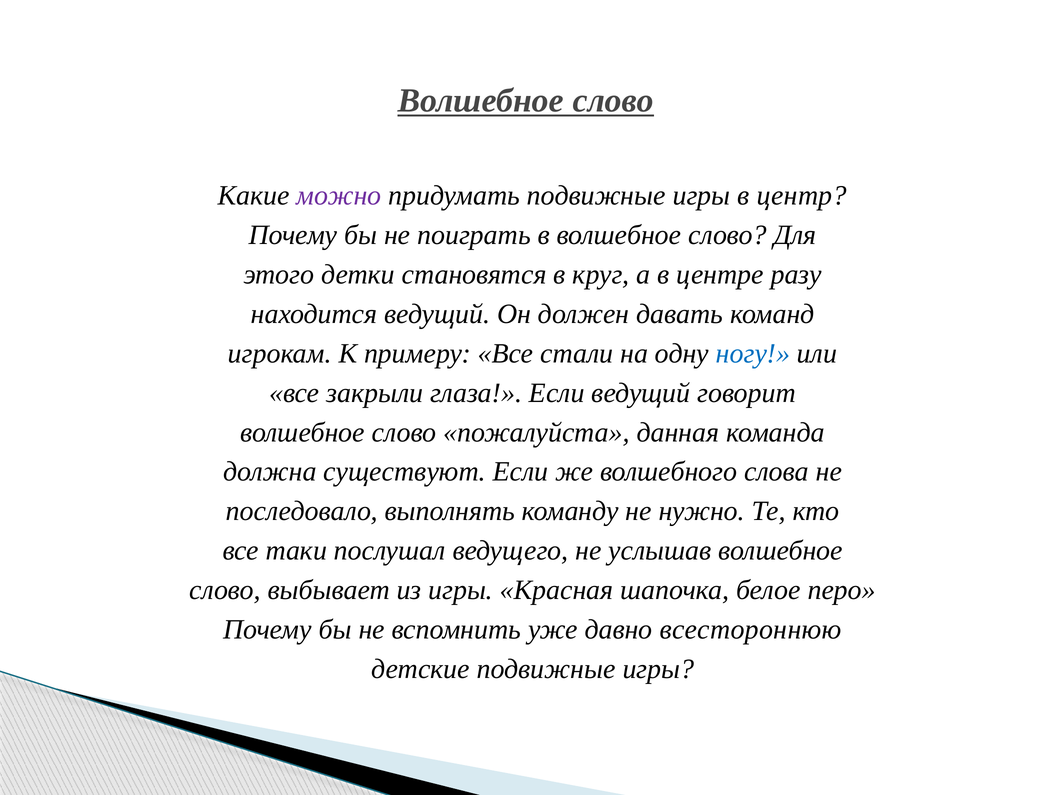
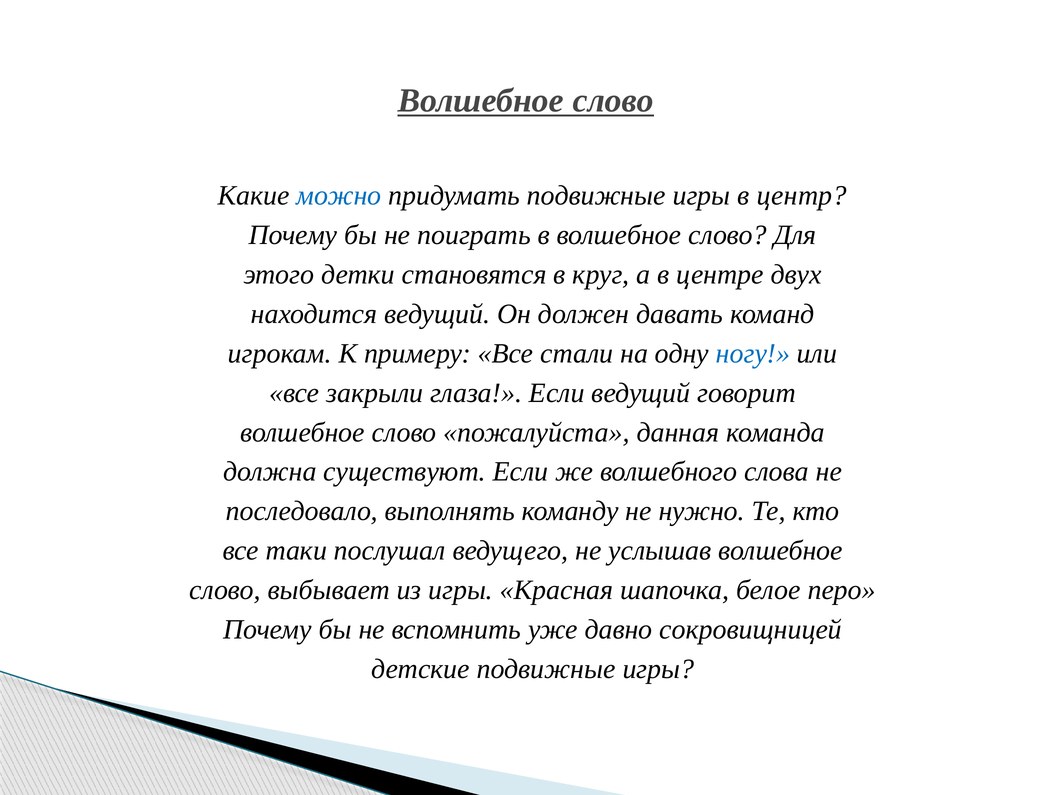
можно colour: purple -> blue (339, 196)
разу: разу -> двух (796, 275)
всестороннюю: всестороннюю -> сокровищницей (751, 629)
